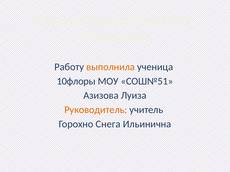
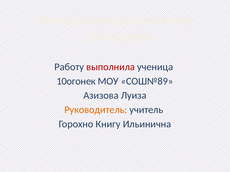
выполнила colour: orange -> red (111, 67)
10флоры: 10флоры -> 10огонек (76, 81)
СОШ№51: СОШ№51 -> СОШ№89 (147, 81)
Снега: Снега -> Книгу (108, 124)
